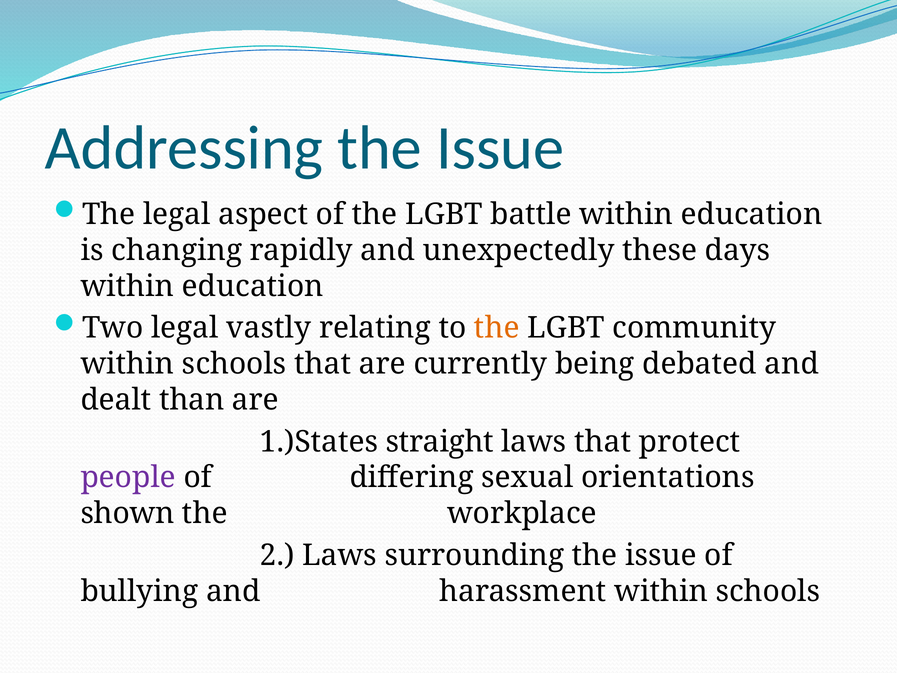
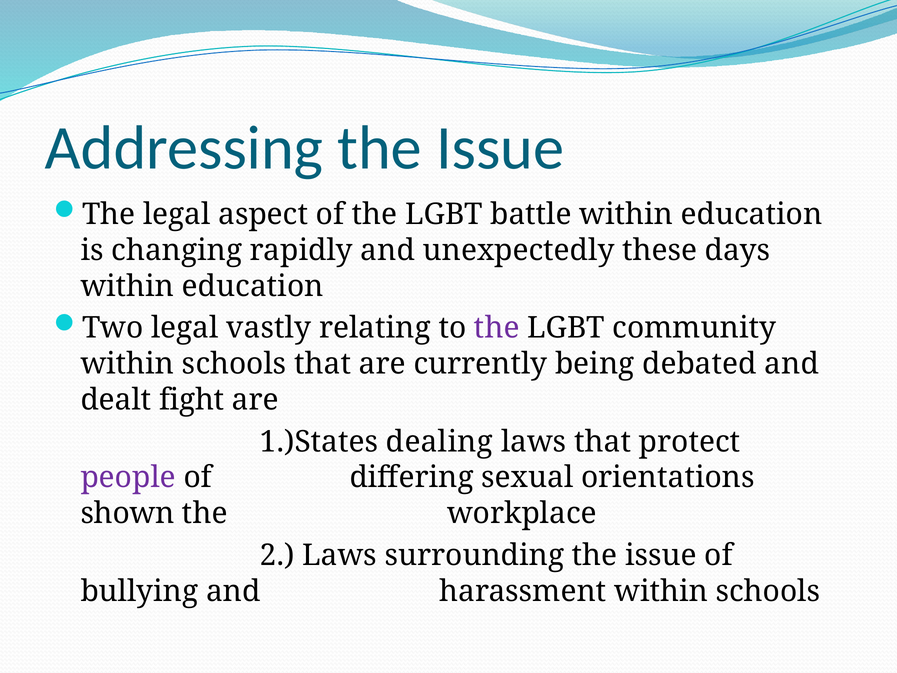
the colour: orange -> purple (497, 328)
than: than -> fight (192, 400)
straight: straight -> dealing (439, 442)
